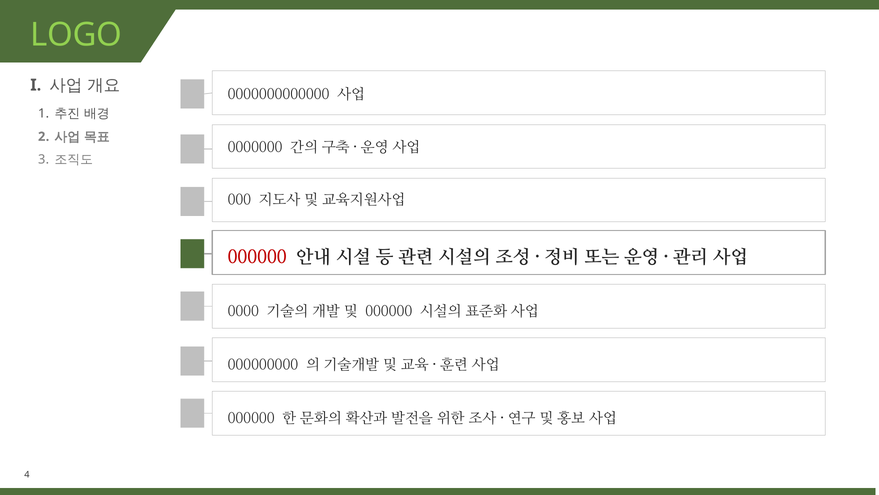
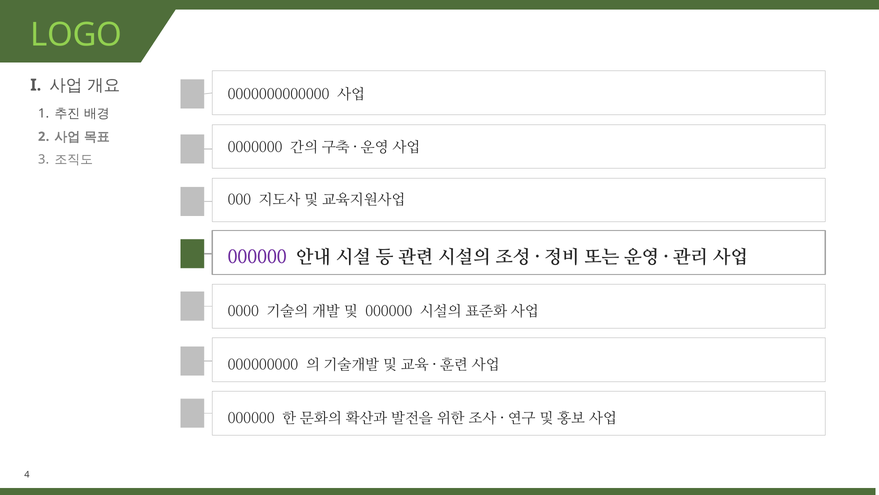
000000 colour: red -> purple (257, 257)
